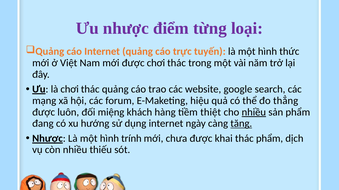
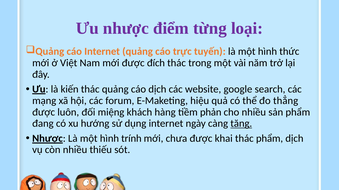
được chơi: chơi -> đích (156, 63)
là chơi: chơi -> kiến (70, 90)
cáo trao: trao -> dịch (157, 90)
thiệt: thiệt -> phản (211, 112)
nhiều underline: present -> none (254, 112)
